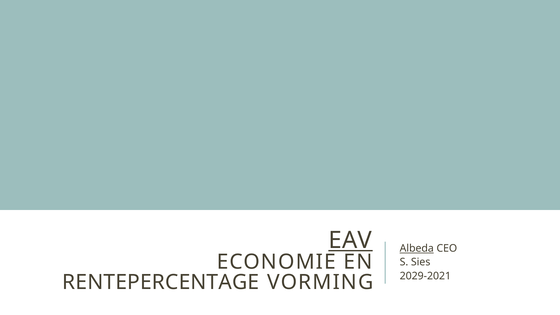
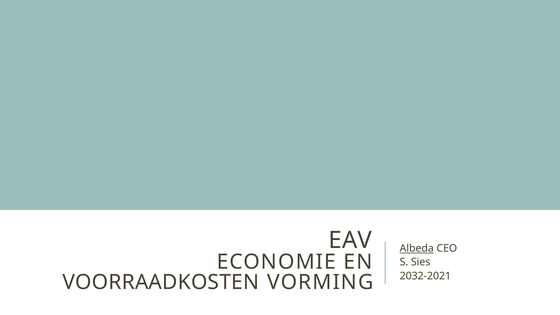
EAV underline: present -> none (350, 240)
2029-2021: 2029-2021 -> 2032-2021 (425, 276)
RENTEPERCENTAGE: RENTEPERCENTAGE -> VOORRAADKOSTEN (161, 282)
